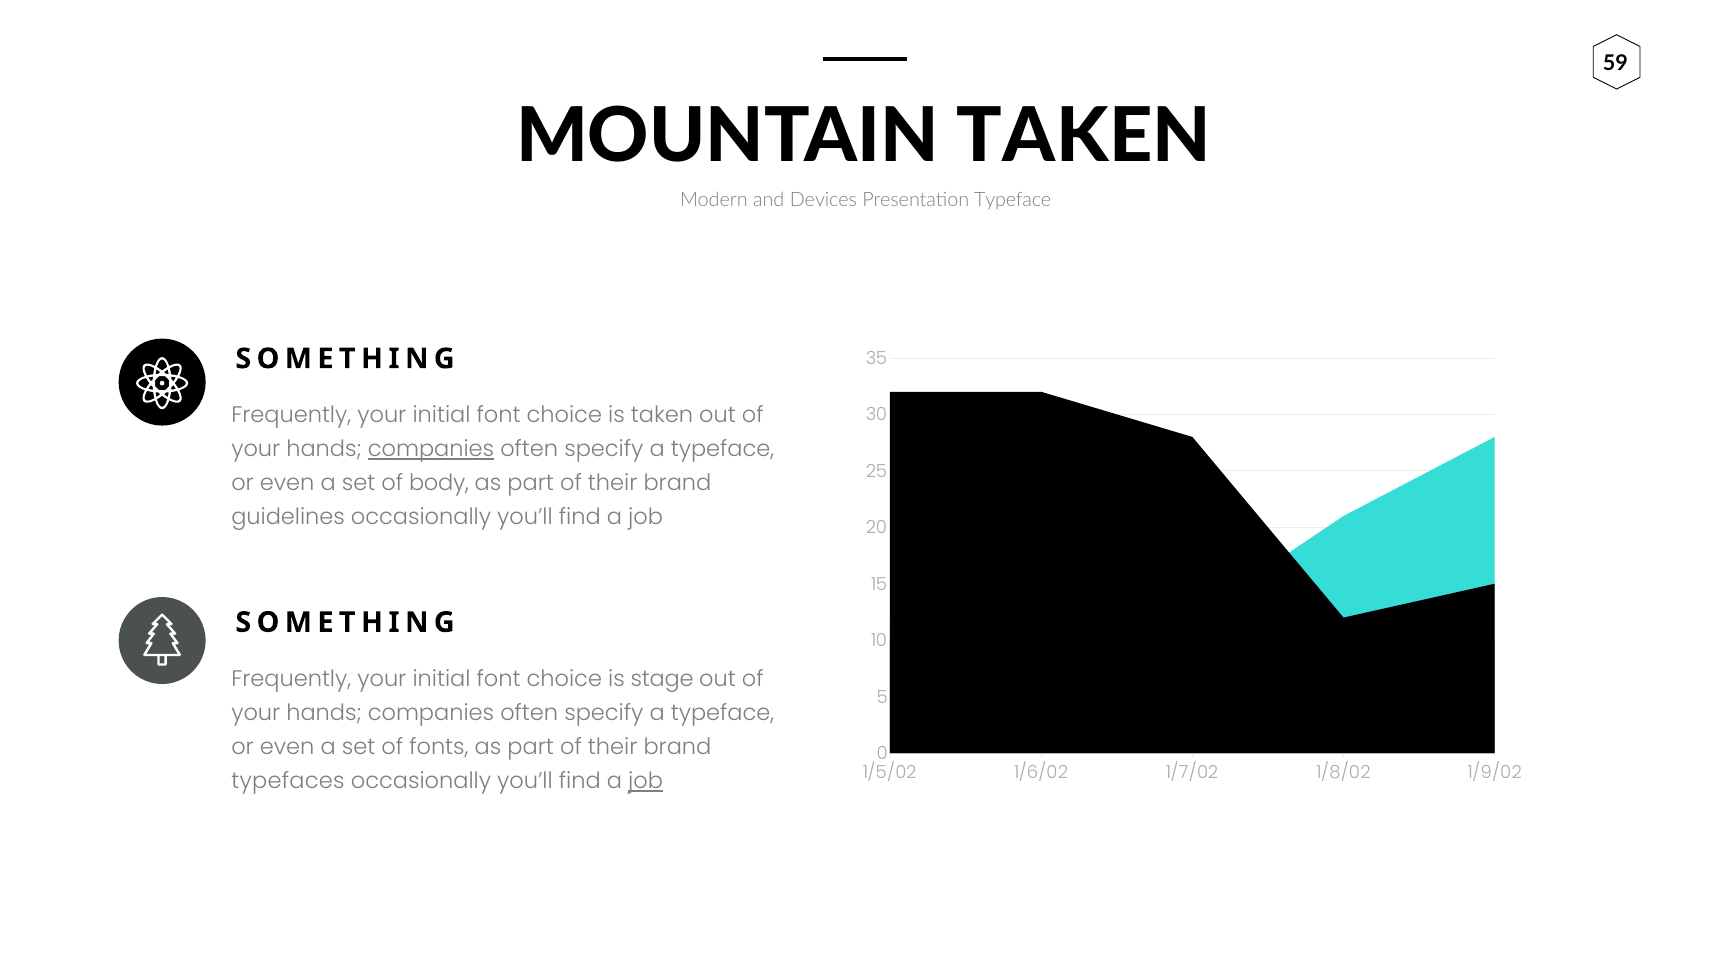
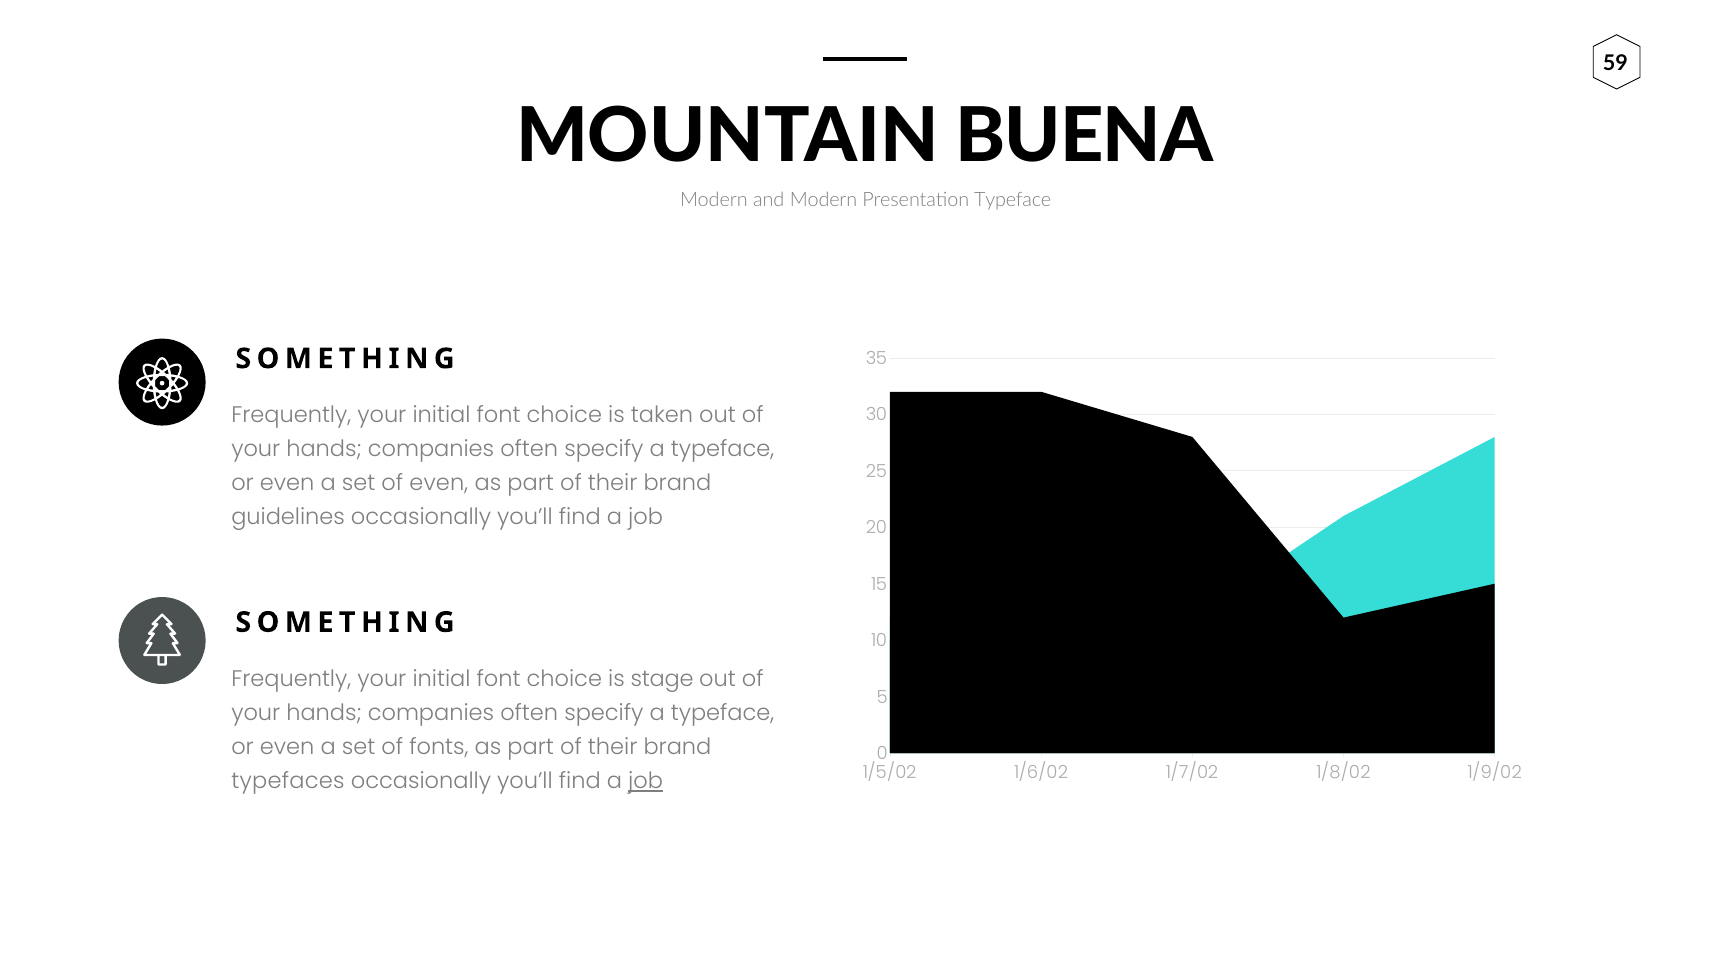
MOUNTAIN TAKEN: TAKEN -> BUENA (1084, 137)
and Devices: Devices -> Modern (823, 200)
companies underline: present -> none (431, 449)
of body: body -> even (439, 483)
